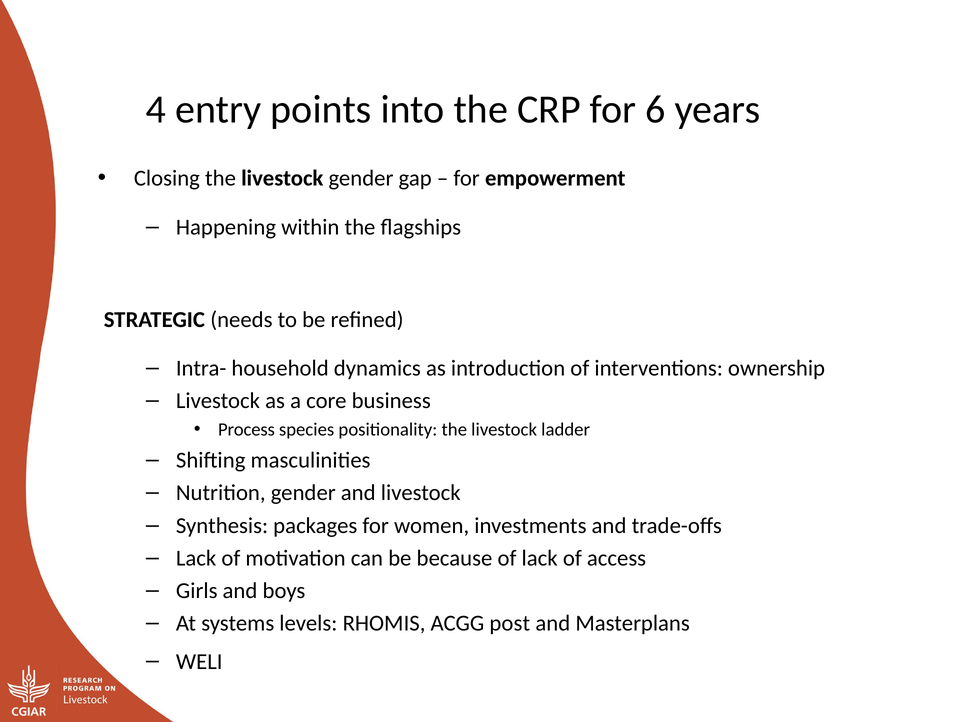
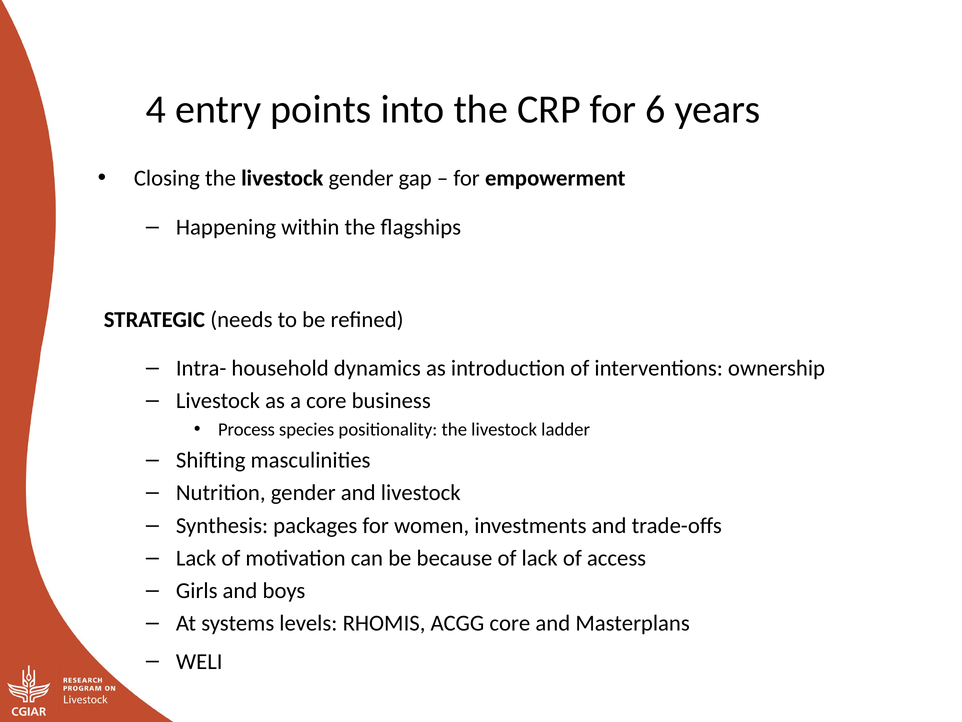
ACGG post: post -> core (510, 623)
